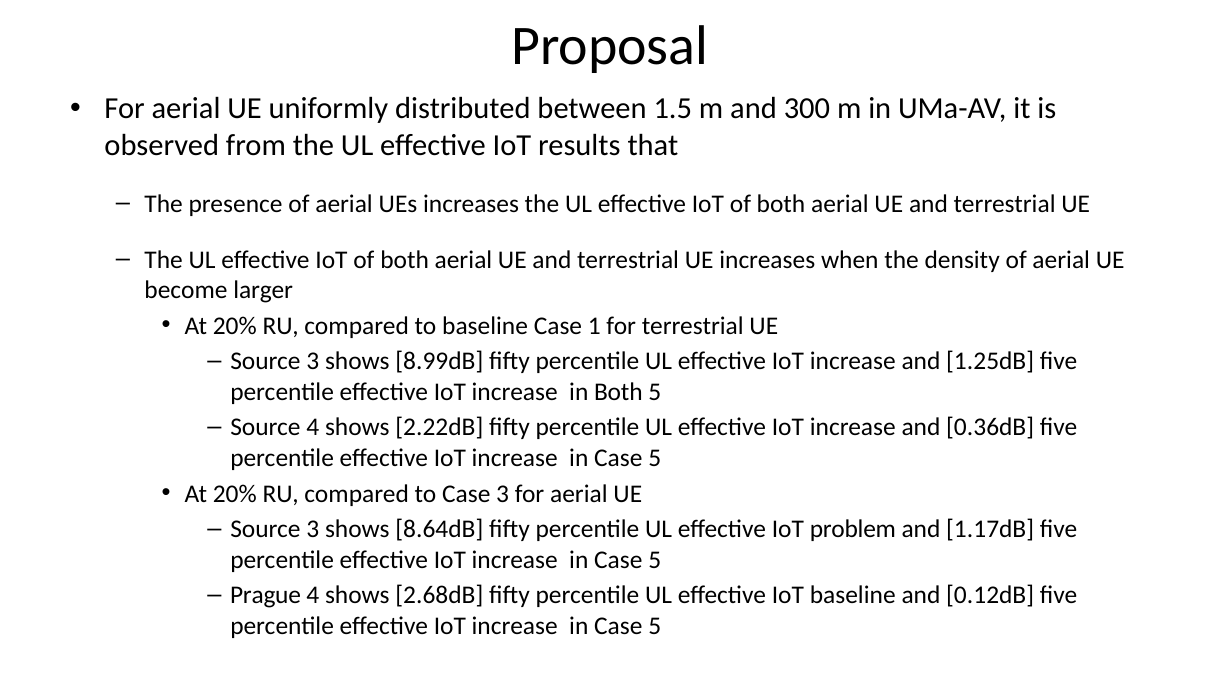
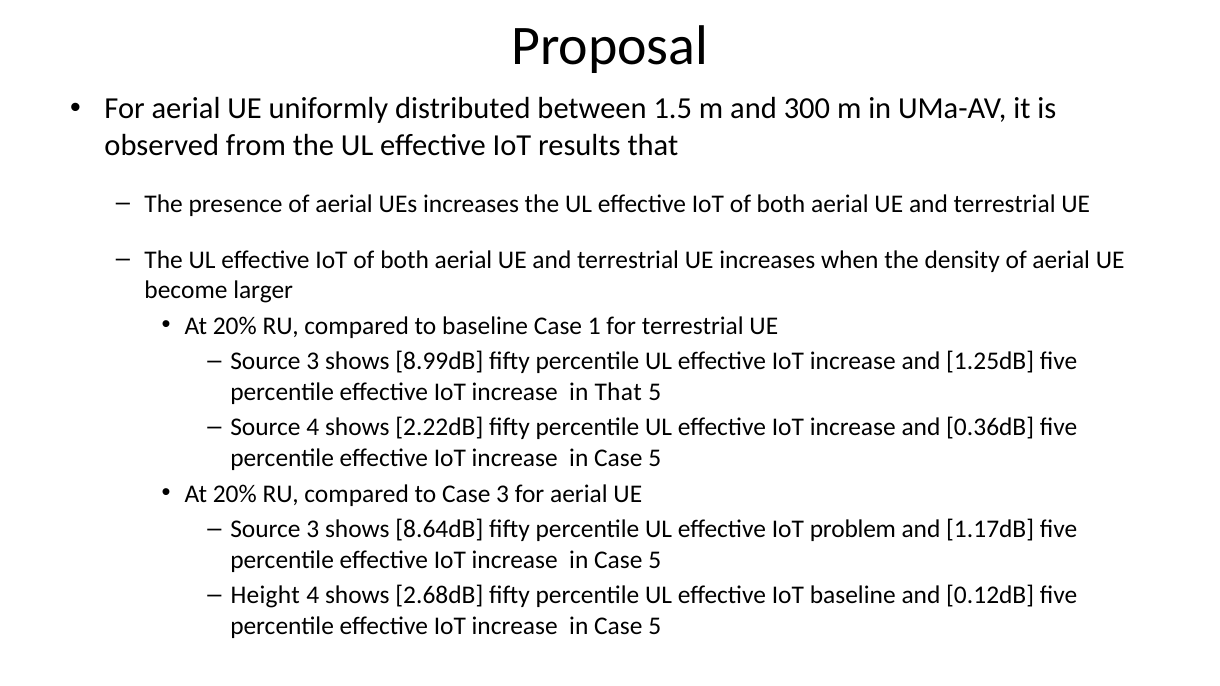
in Both: Both -> That (618, 392)
Prague: Prague -> Height (265, 596)
